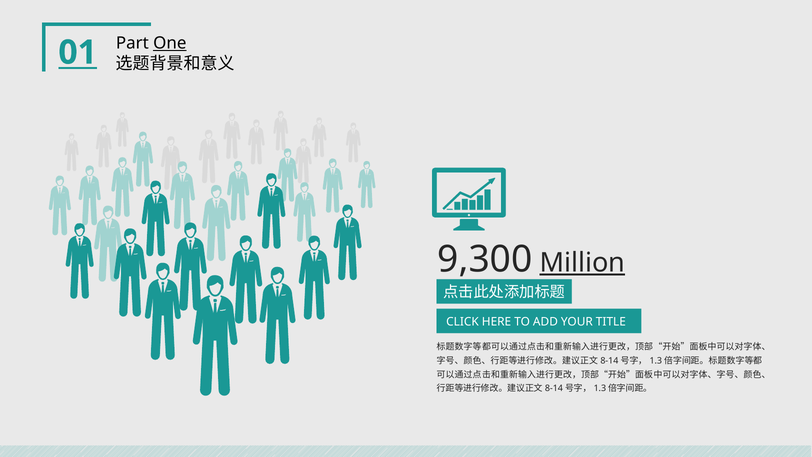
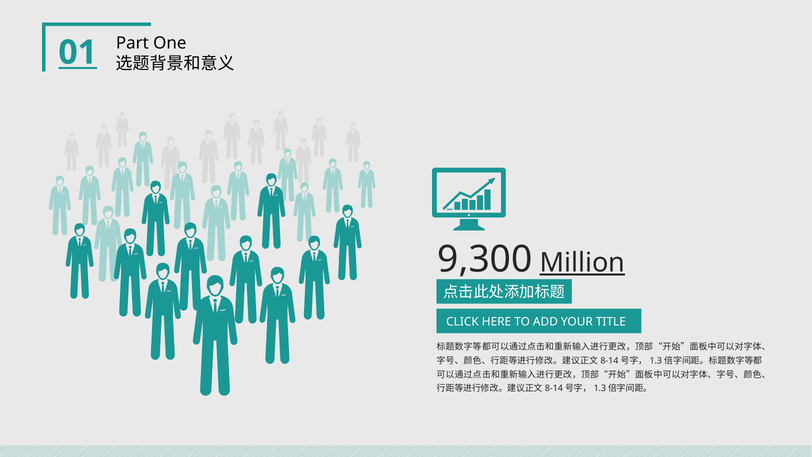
One underline: present -> none (170, 43)
